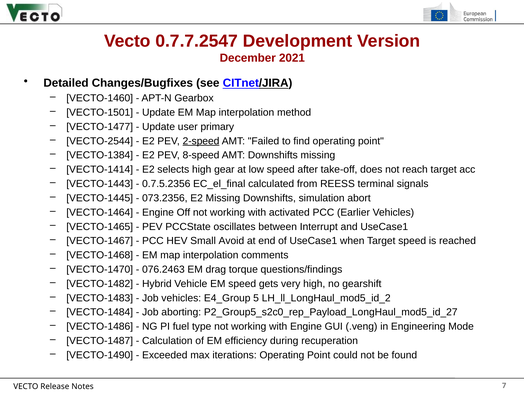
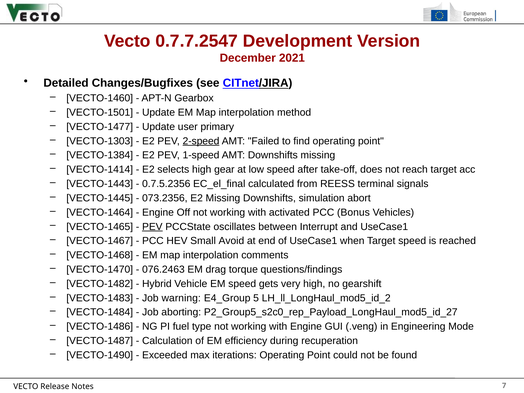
VECTO-2544: VECTO-2544 -> VECTO-1303 (100, 141)
8-speed: 8-speed -> 1-speed (201, 155)
Earlier: Earlier -> Bonus (353, 212)
PEV underline: none -> present (152, 227)
Job vehicles: vehicles -> warning (181, 298)
